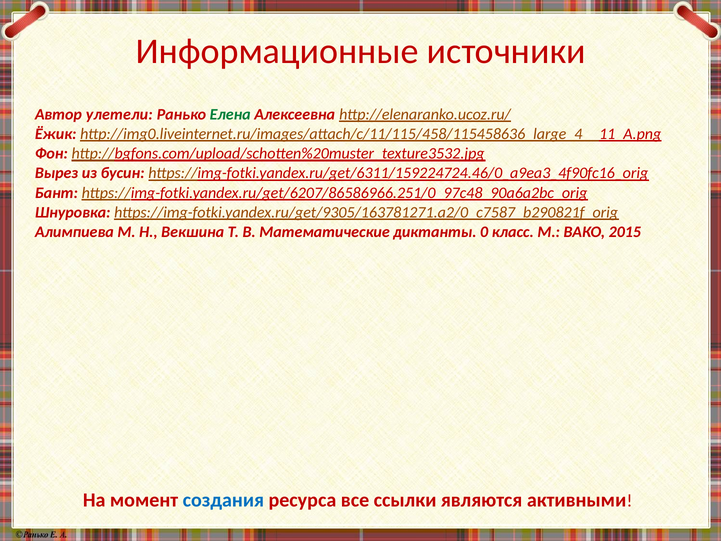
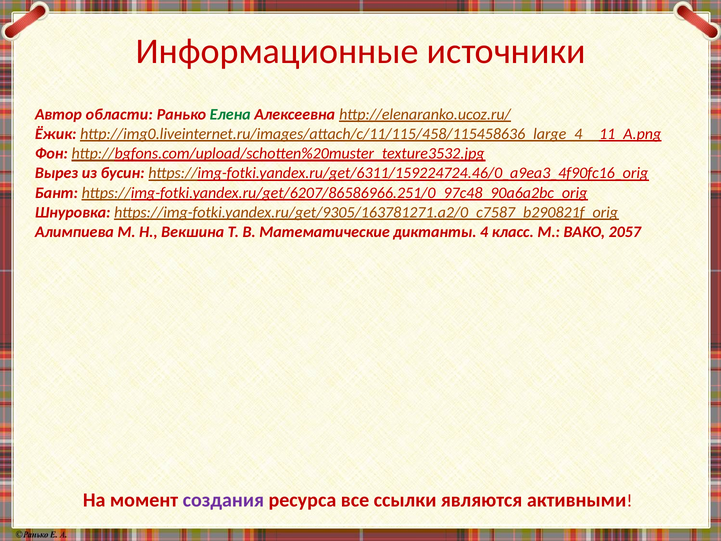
улетели: улетели -> области (119, 114)
0: 0 -> 4 (484, 232)
2015: 2015 -> 2057 (625, 232)
создания colour: blue -> purple (223, 500)
